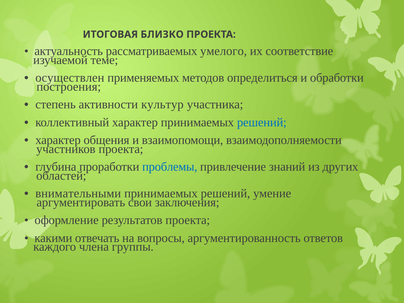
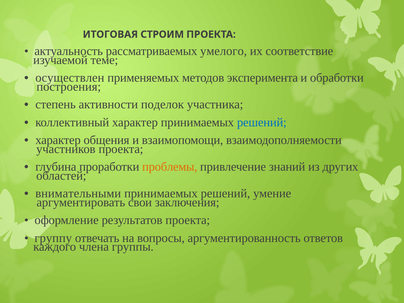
БЛИЗКО: БЛИЗКО -> СТРОИМ (162, 34)
определиться: определиться -> эксперимента (262, 78)
культур: культур -> поделок (162, 105)
проблемы colour: blue -> orange (170, 167)
какими: какими -> группу (53, 238)
